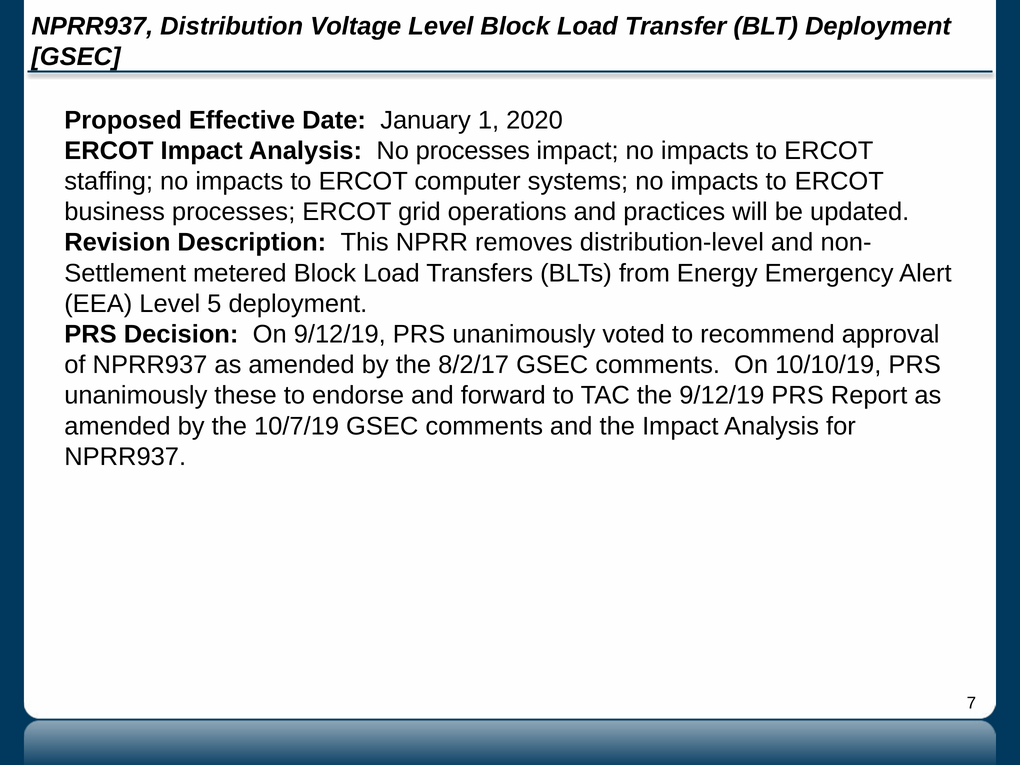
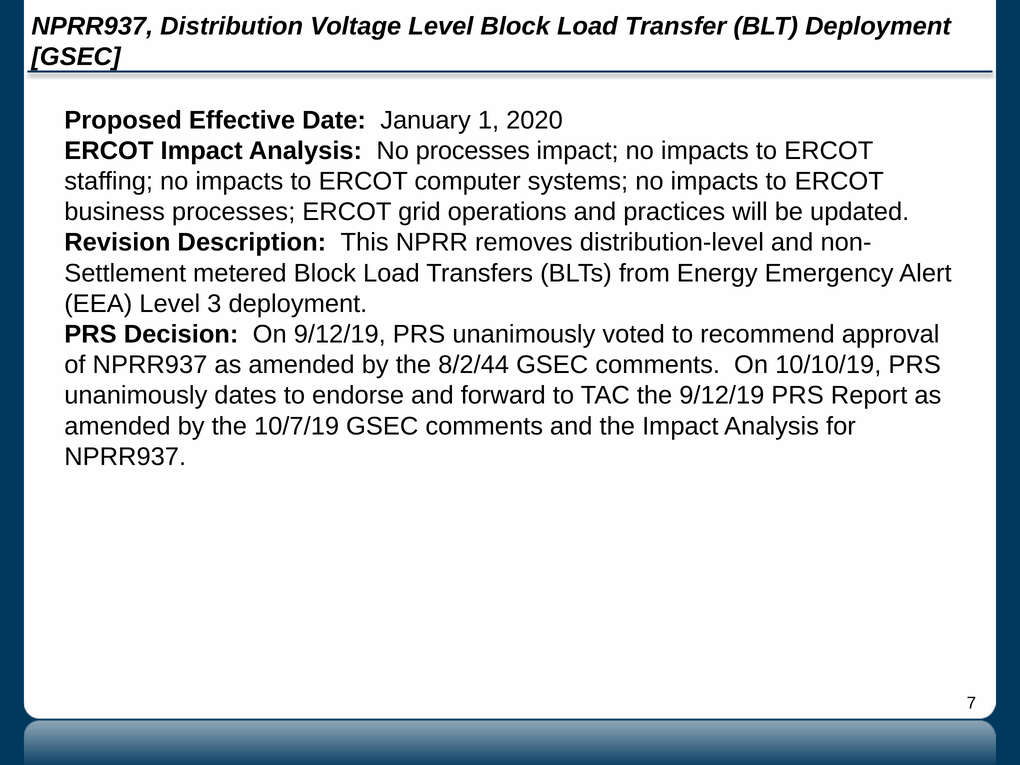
5: 5 -> 3 (214, 304)
8/2/17: 8/2/17 -> 8/2/44 (474, 365)
these: these -> dates (246, 396)
